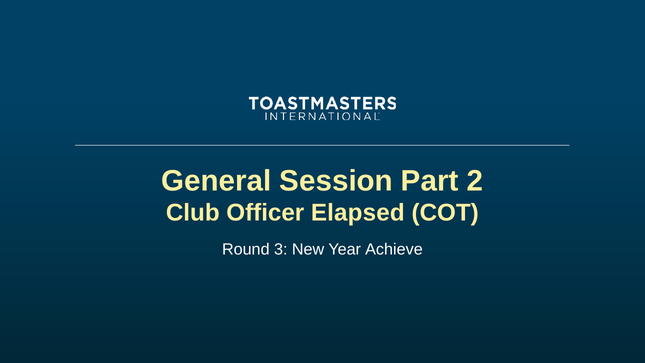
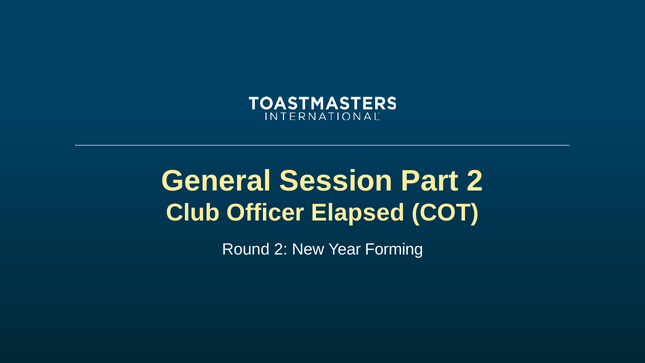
Round 3: 3 -> 2 (281, 249)
Achieve: Achieve -> Forming (394, 249)
